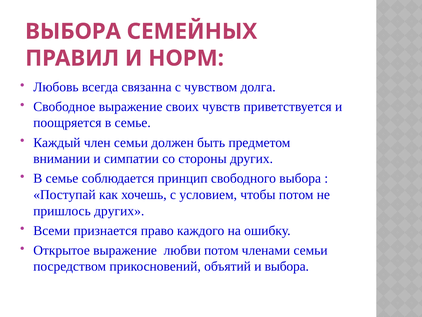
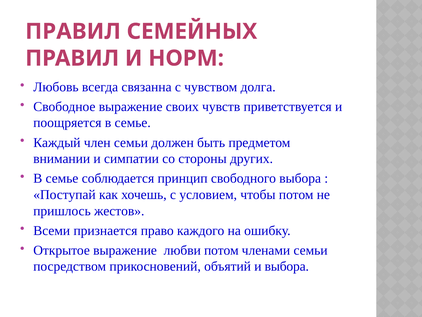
ВЫБОРА: ВЫБОРА -> ПРАВИЛ (73, 31)
пришлось других: других -> жестов (119, 211)
